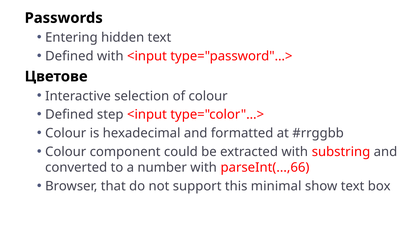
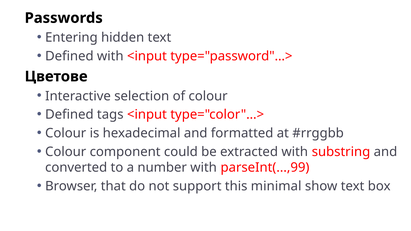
step: step -> tags (110, 115)
parseInt(...,66: parseInt(...,66 -> parseInt(...,99 (265, 168)
